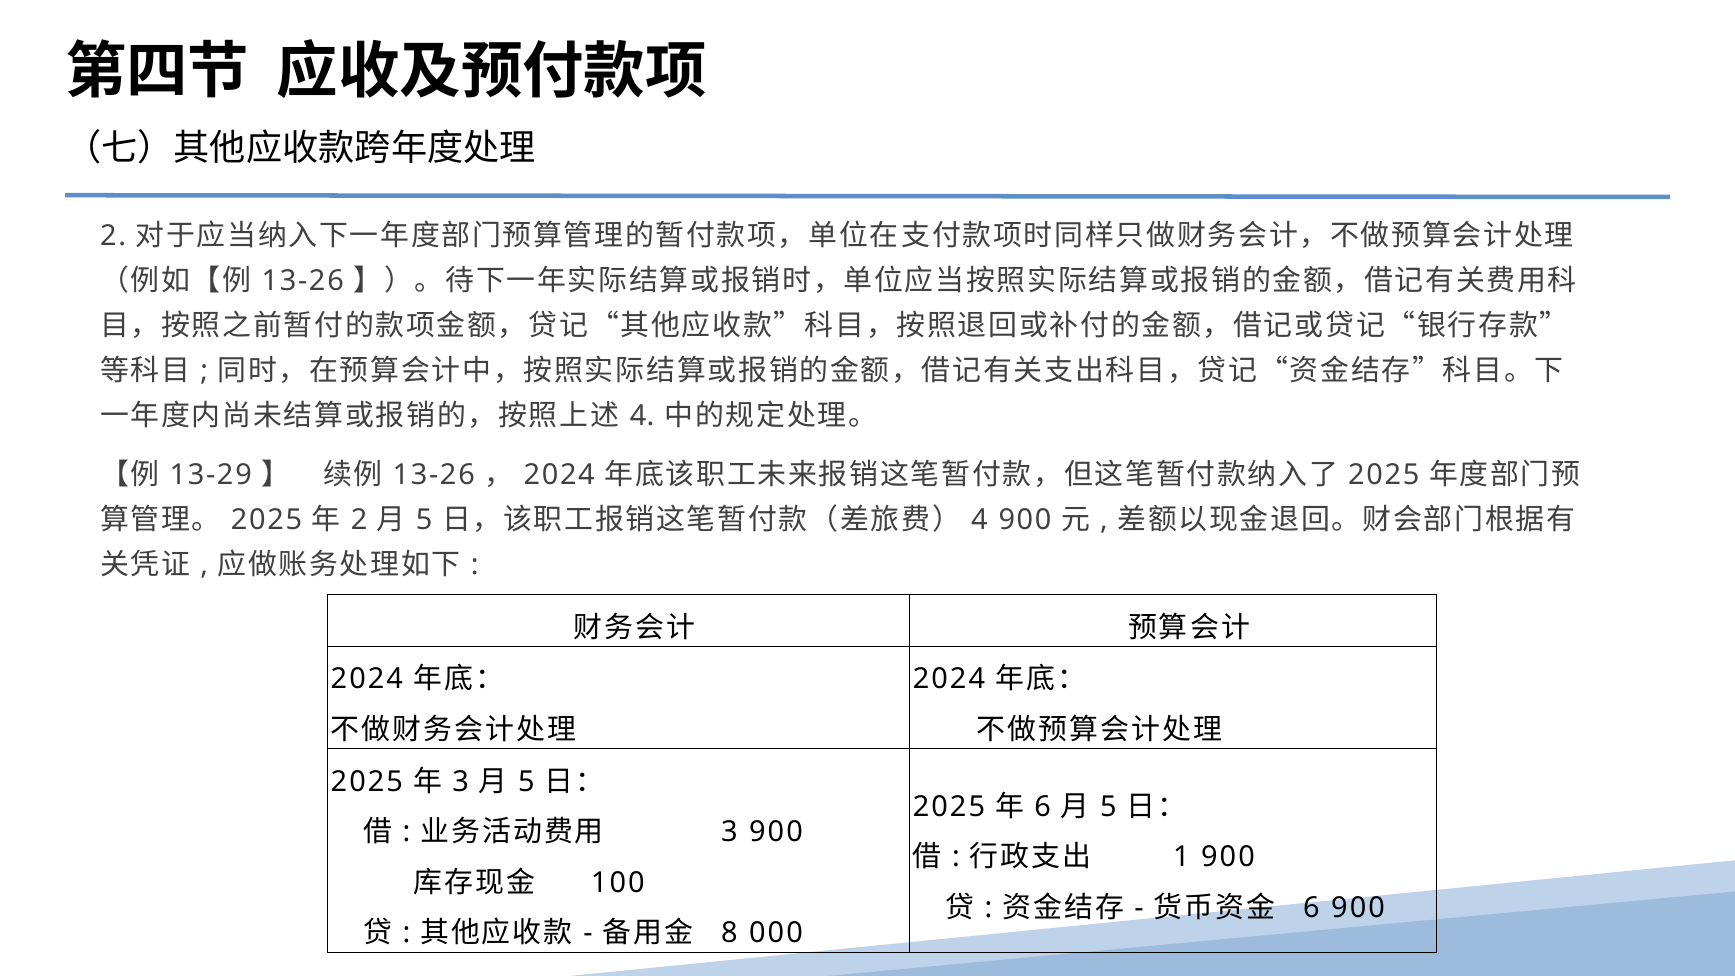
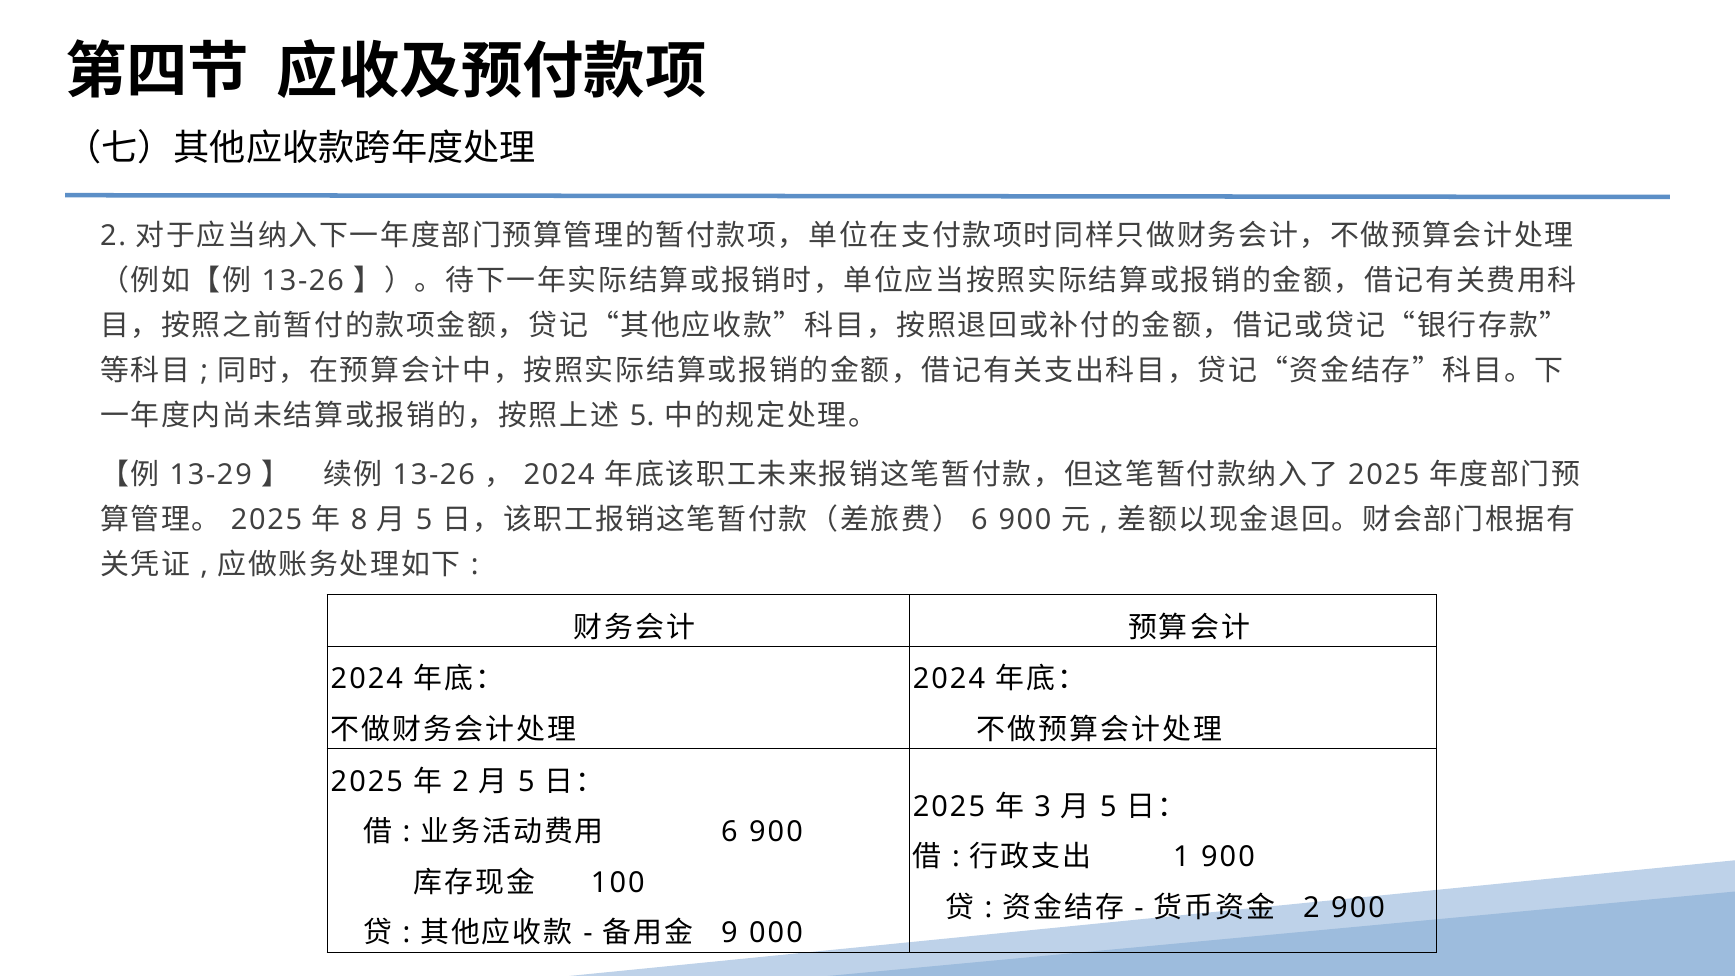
4: 4 -> 5 (642, 416)
2: 2 -> 8 (359, 520)
4: 4 -> 6 (979, 520)
3: 3 -> 2 (461, 782)
6: 6 -> 3 (1043, 807)
3: 3 -> 6 (729, 832)
6: 6 -> 2 (1311, 908)
8: 8 -> 9 (729, 933)
